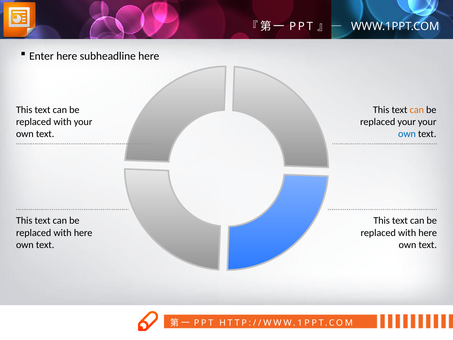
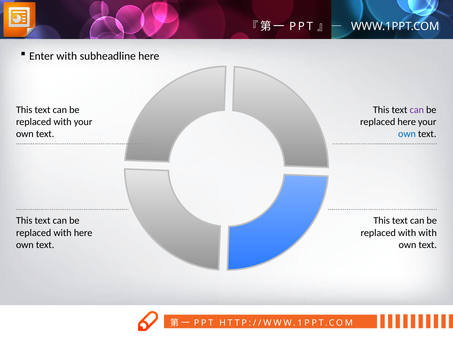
Enter here: here -> with (67, 56)
can colour: orange -> purple (417, 110)
replaced your: your -> here (407, 122)
here: here -> with (428, 233)
